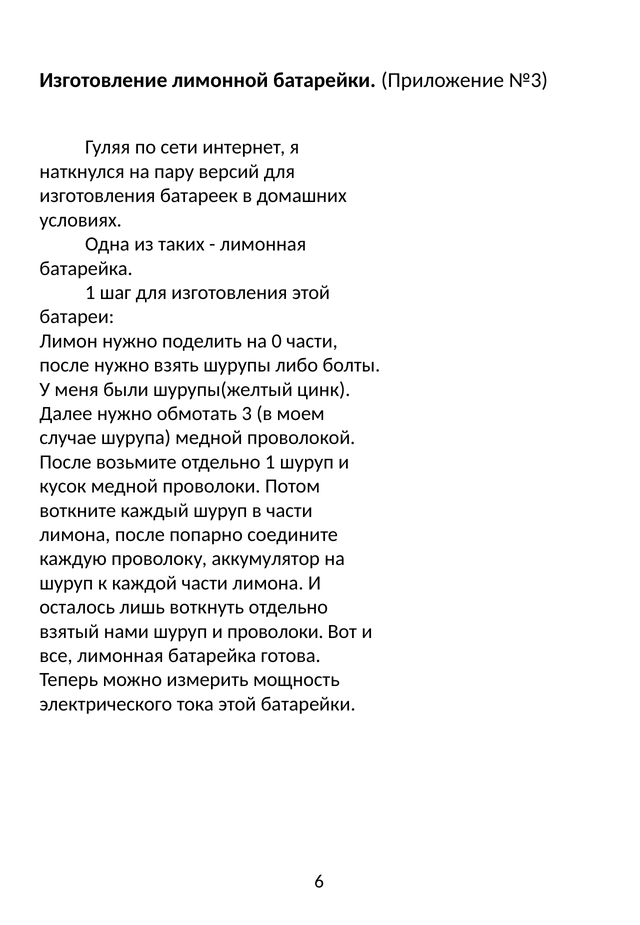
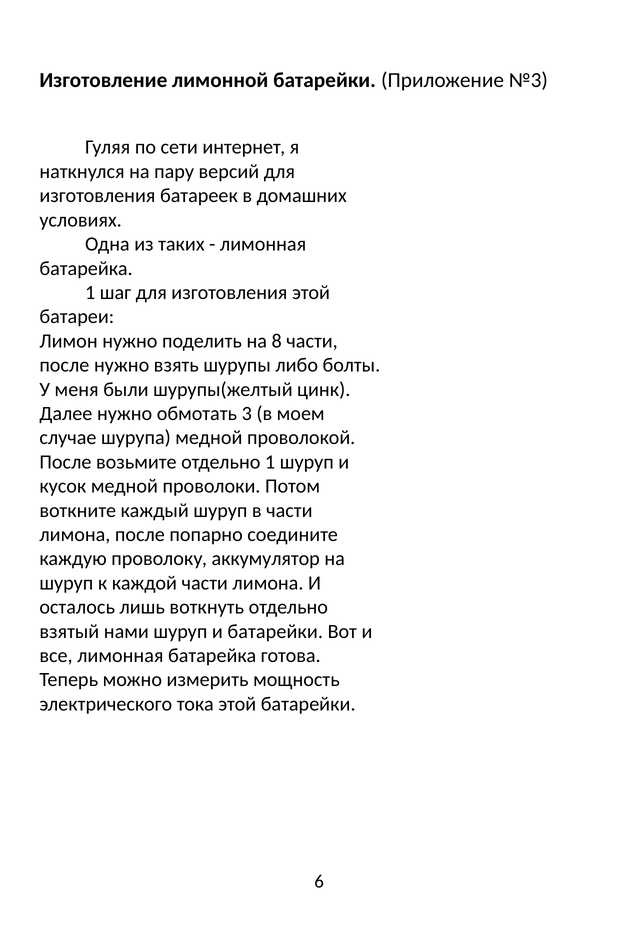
0: 0 -> 8 (277, 341)
и проволоки: проволоки -> батарейки (275, 631)
